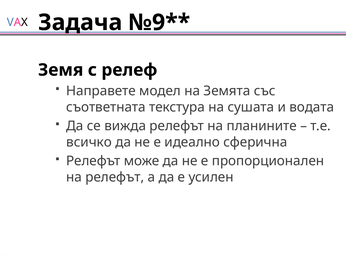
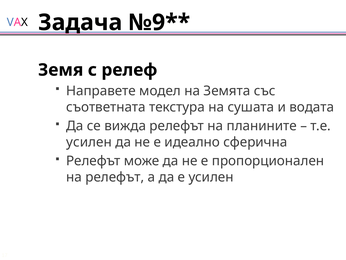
всичко: всичко -> усилен (89, 142)
